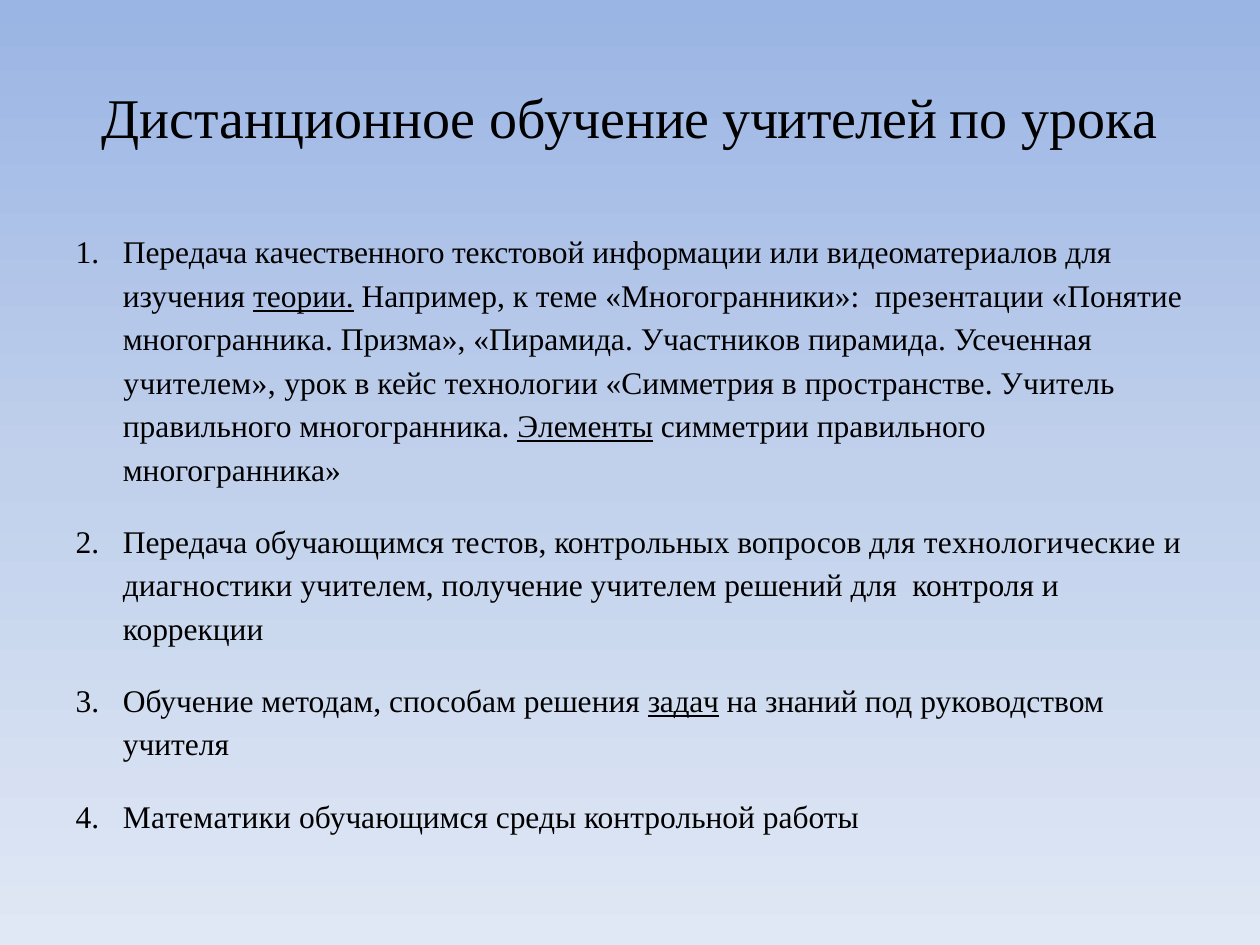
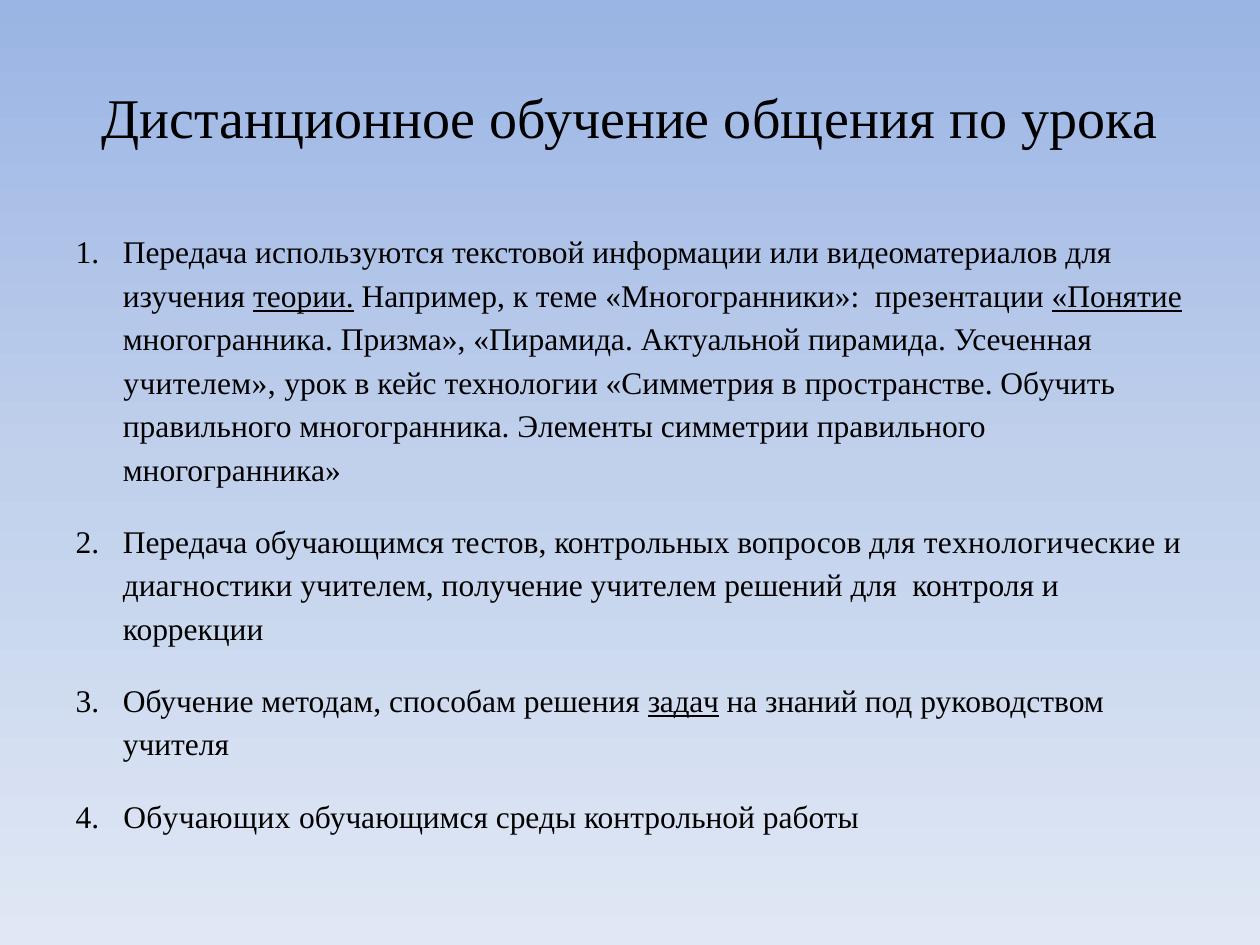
учителей: учителей -> общения (830, 121)
качественного: качественного -> используются (350, 254)
Понятие underline: none -> present (1117, 297)
Участников: Участников -> Актуальной (721, 340)
Учитель: Учитель -> Обучить (1058, 384)
Элементы underline: present -> none (585, 427)
Математики: Математики -> Обучающих (207, 818)
